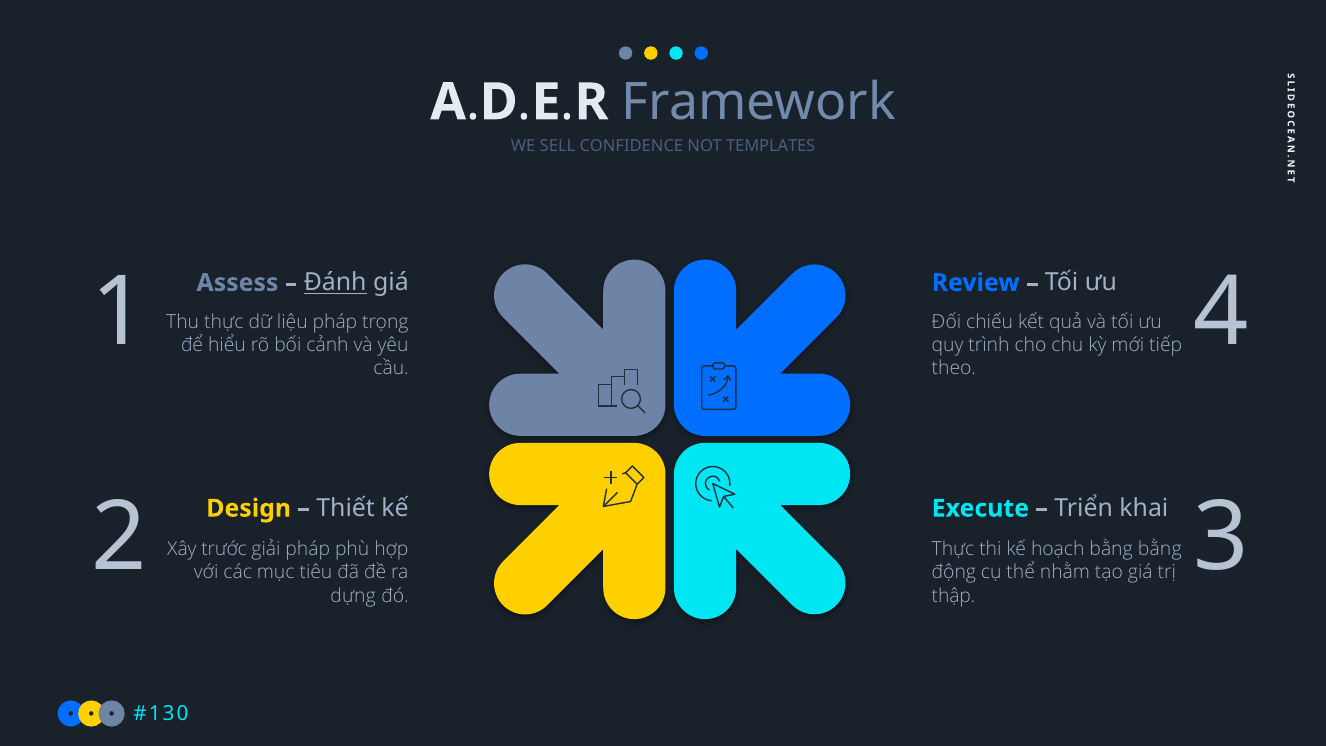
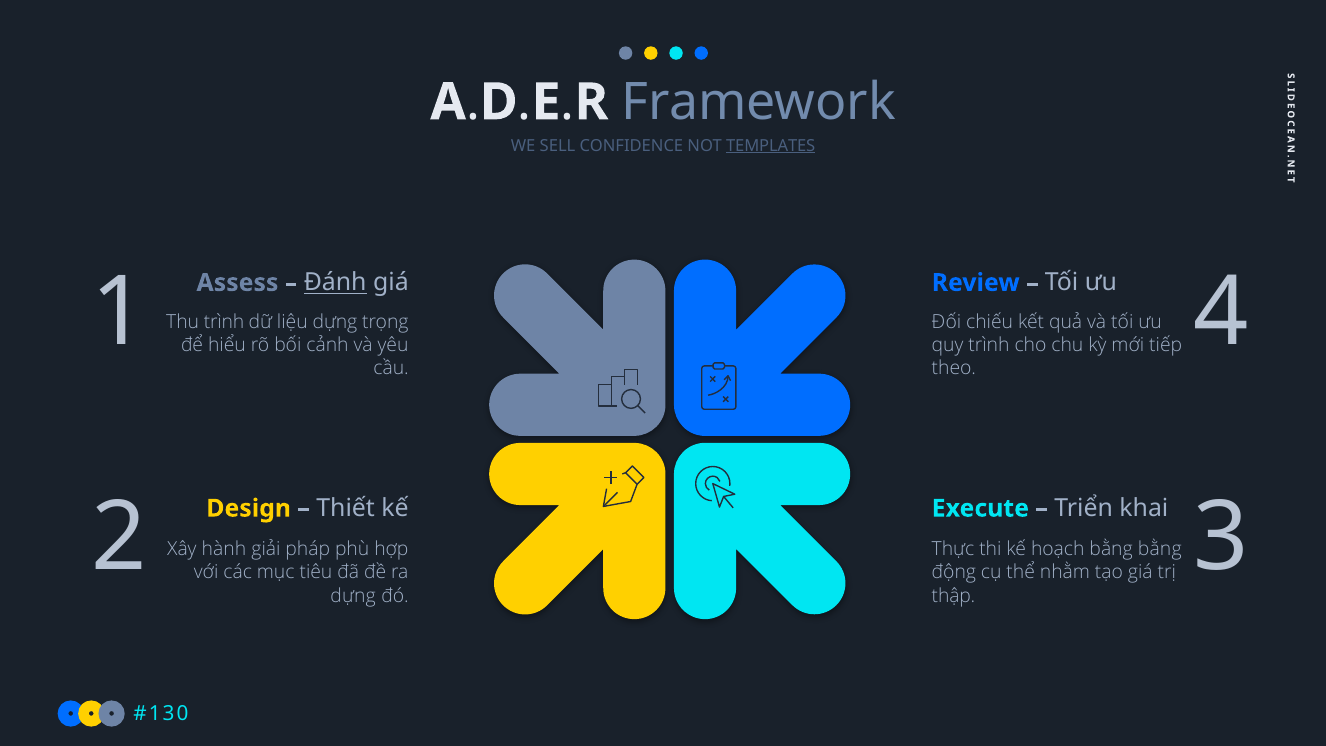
TEMPLATES underline: none -> present (771, 146)
Thu thực: thực -> trình (224, 322)
liệu pháp: pháp -> dựng (335, 322)
trước: trước -> hành (224, 549)
